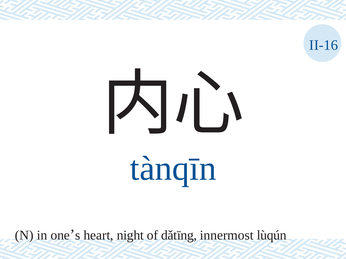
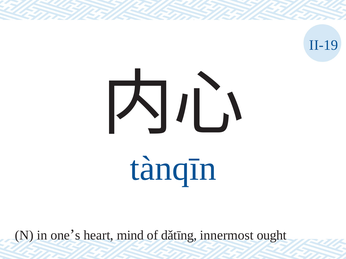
II-16: II-16 -> II-19 (324, 45)
night: night -> mind (130, 236)
lùqún: lùqún -> ought (272, 236)
